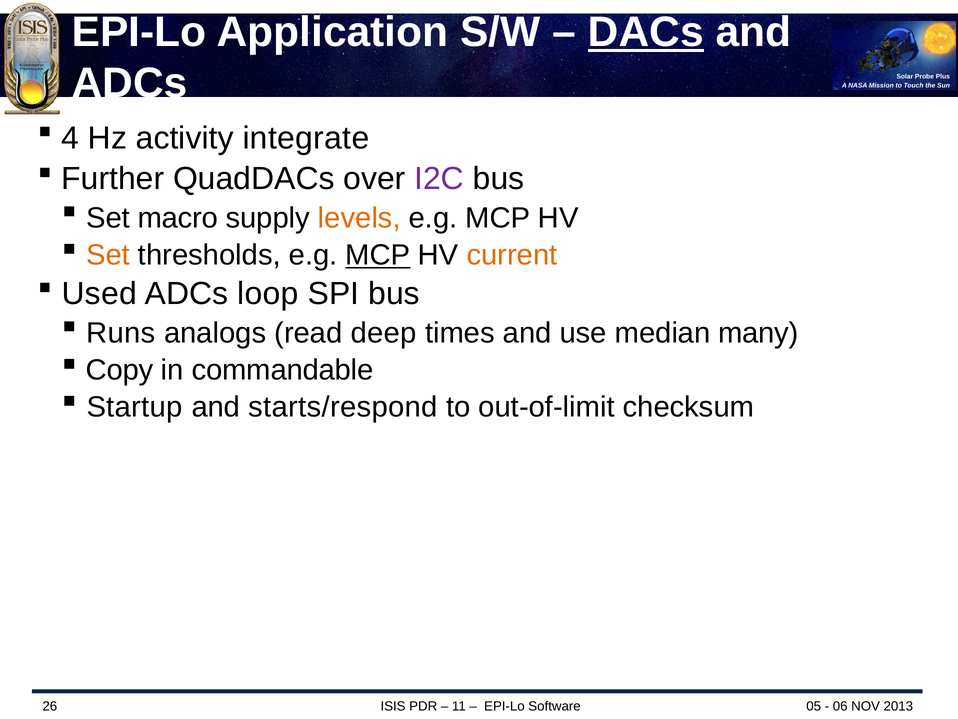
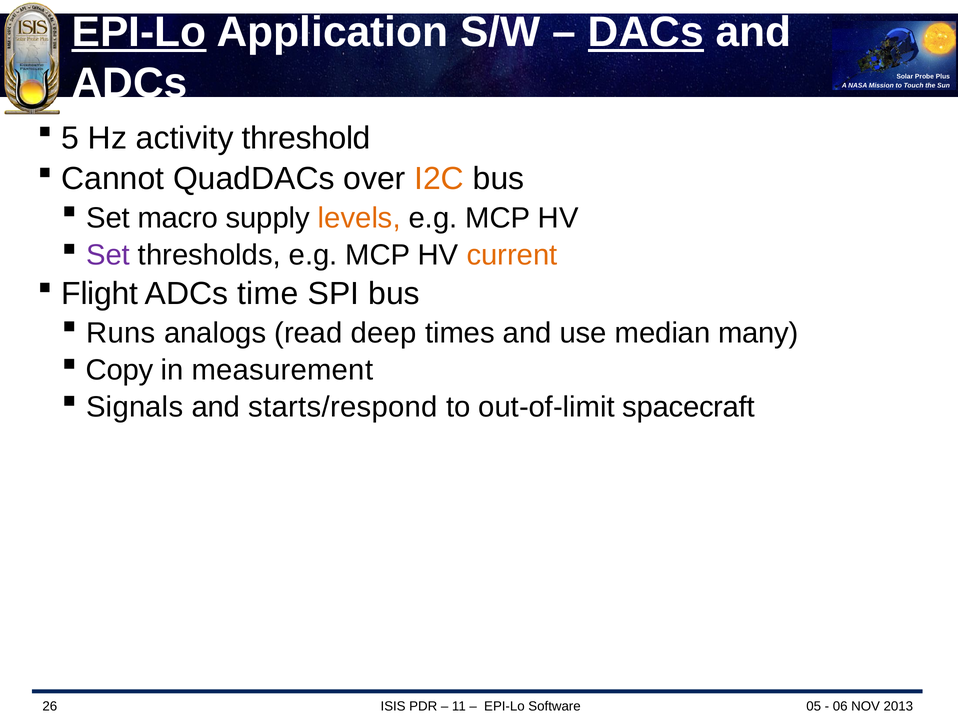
EPI-Lo underline: none -> present (139, 32)
4: 4 -> 5 (70, 138)
integrate: integrate -> threshold (306, 138)
Further: Further -> Cannot (113, 178)
I2C colour: purple -> orange (439, 178)
Set colour: orange -> purple (108, 255)
MCP underline: present -> none (378, 255)
Used: Used -> Flight (100, 293)
loop: loop -> time (268, 293)
commandable: commandable -> measurement (282, 370)
Startup: Startup -> Signals (135, 407)
checksum: checksum -> spacecraft (689, 407)
